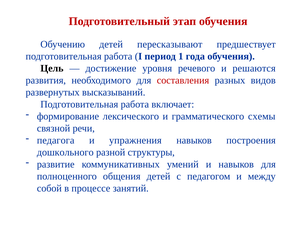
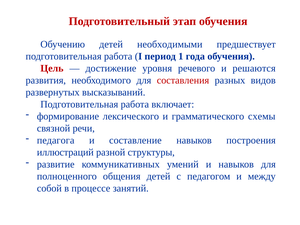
пересказывают: пересказывают -> необходимыми (170, 44)
Цель colour: black -> red (52, 68)
упражнения: упражнения -> составление (135, 140)
дошкольного: дошкольного -> иллюстраций (65, 152)
